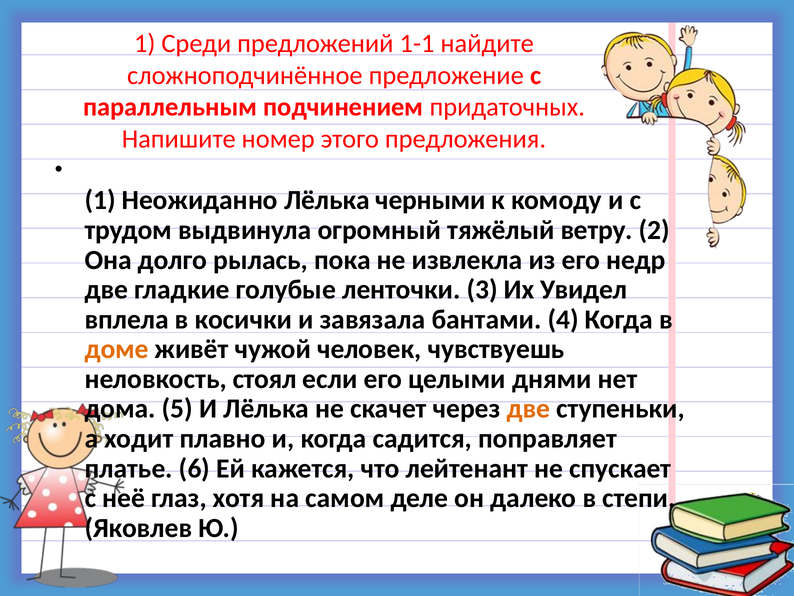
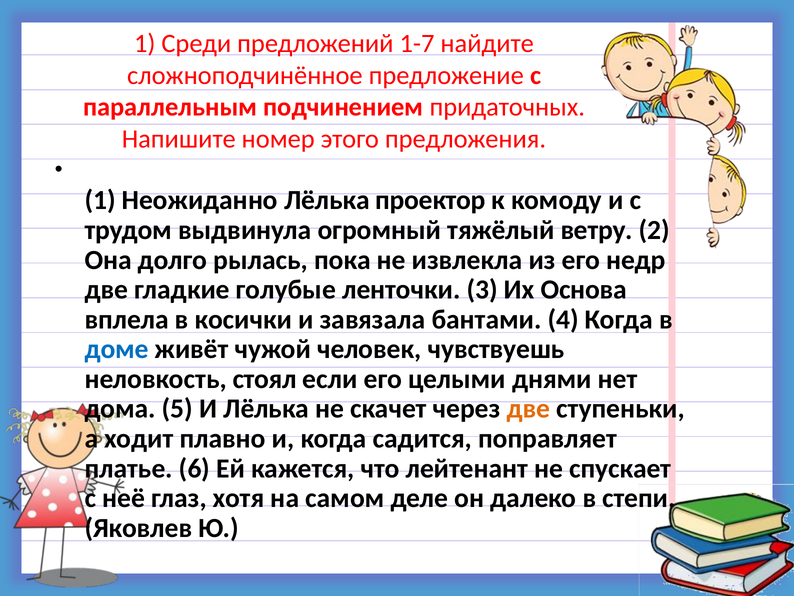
1-1: 1-1 -> 1-7 (417, 44)
черными: черными -> проектор (431, 200)
Увидел: Увидел -> Основа (584, 289)
доме colour: orange -> blue (117, 349)
